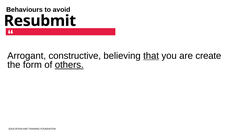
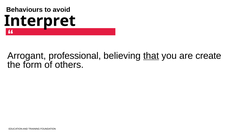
Resubmit: Resubmit -> Interpret (40, 21)
constructive: constructive -> professional (75, 56)
others underline: present -> none (69, 65)
